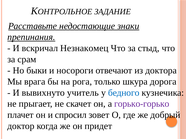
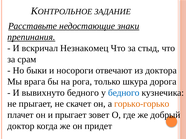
вывихнуто учитель: учитель -> бедного (83, 93)
горько-горько colour: purple -> orange (142, 104)
и спросил: спросил -> прыгает (71, 115)
